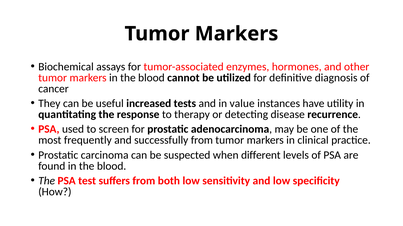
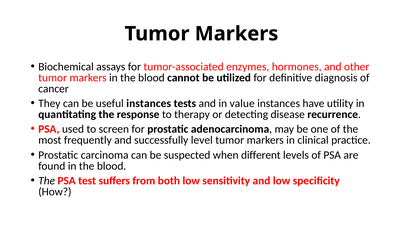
useful increased: increased -> instances (149, 104)
successfully from: from -> level (202, 141)
